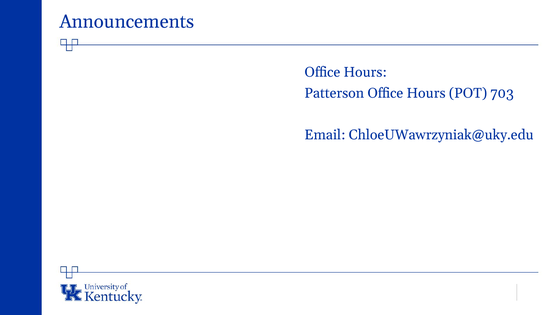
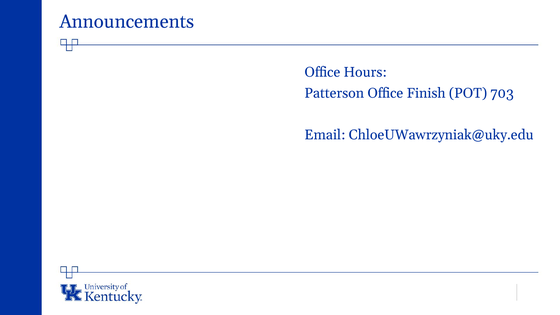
Patterson Office Hours: Hours -> Finish (426, 93)
